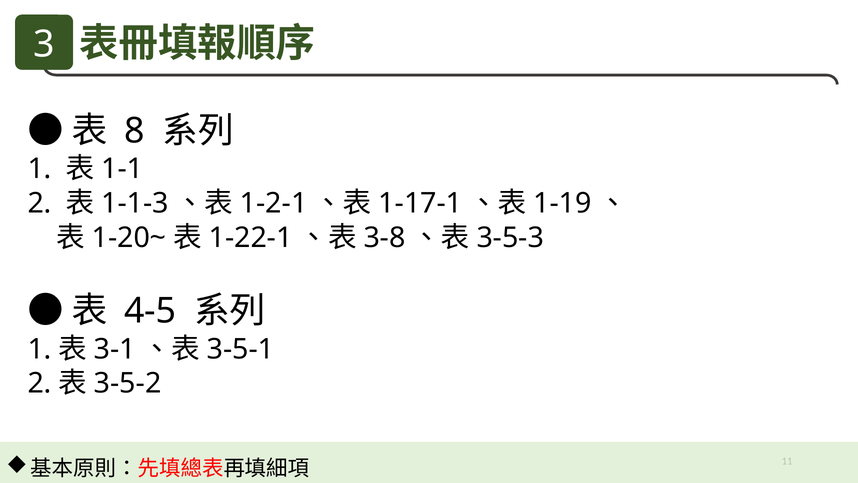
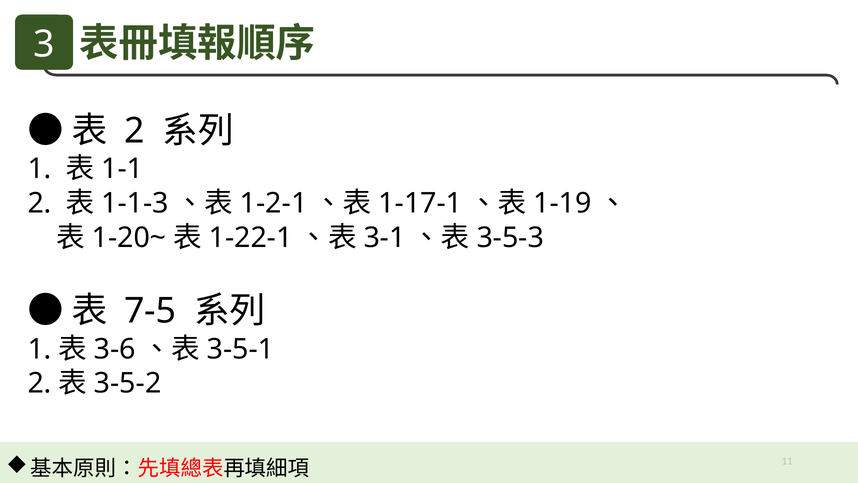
8: 8 -> 2 (134, 131)
3-8: 3-8 -> 3-1 (385, 237)
4-5: 4-5 -> 7-5 (150, 311)
3-1: 3-1 -> 3-6 (115, 349)
